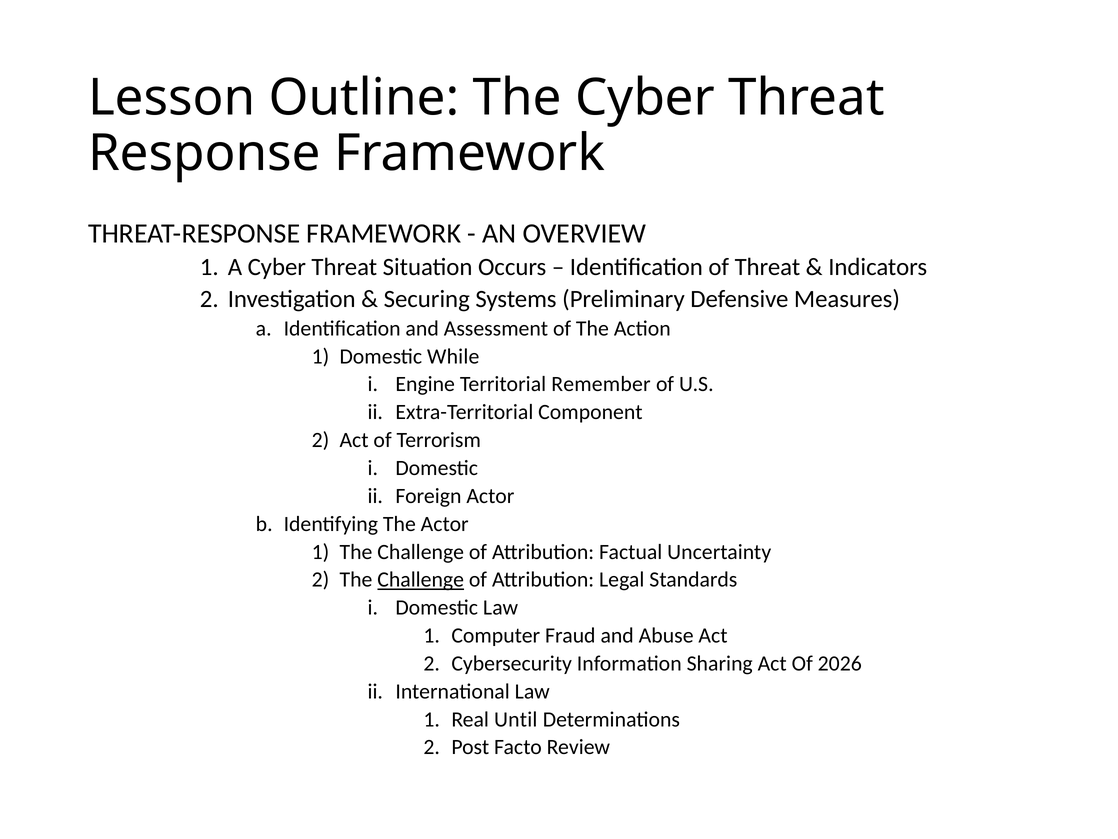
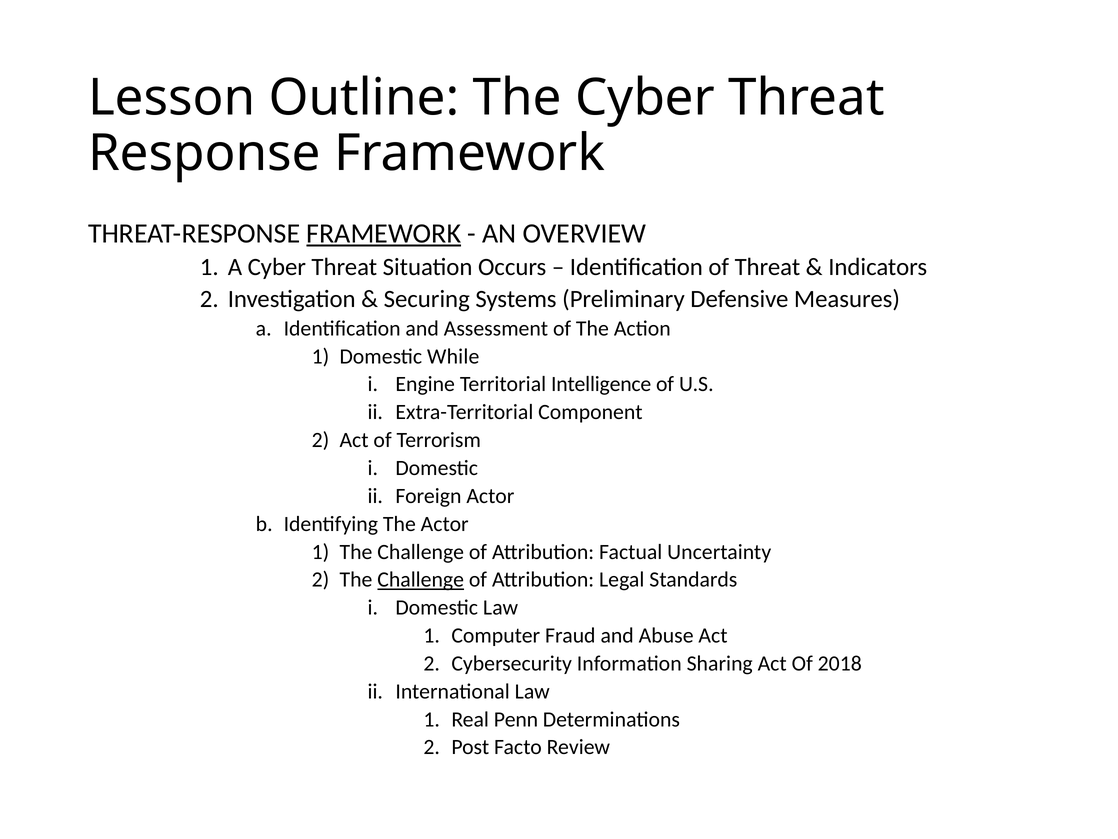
FRAMEWORK underline: none -> present (384, 233)
Remember: Remember -> Intelligence (601, 384)
2026: 2026 -> 2018 (840, 663)
Until: Until -> Penn (516, 719)
